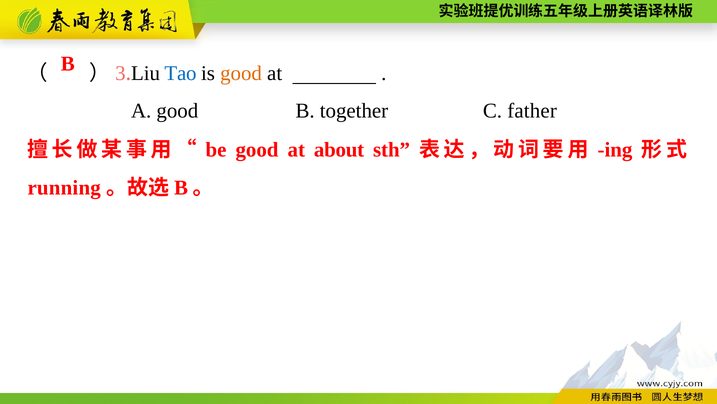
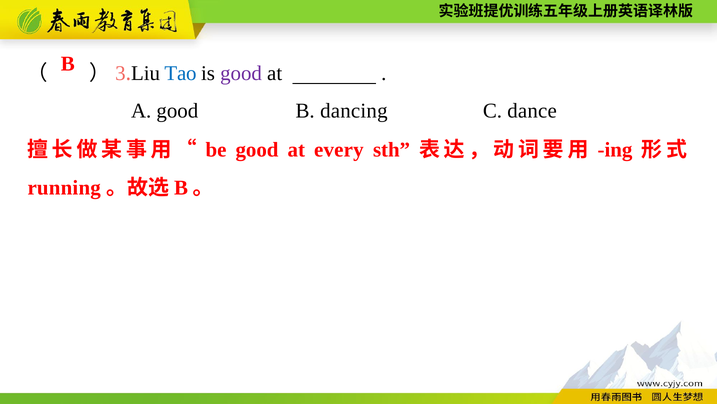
good colour: orange -> purple (241, 73)
together: together -> dancing (354, 111)
father: father -> dance (532, 111)
about: about -> every (339, 150)
